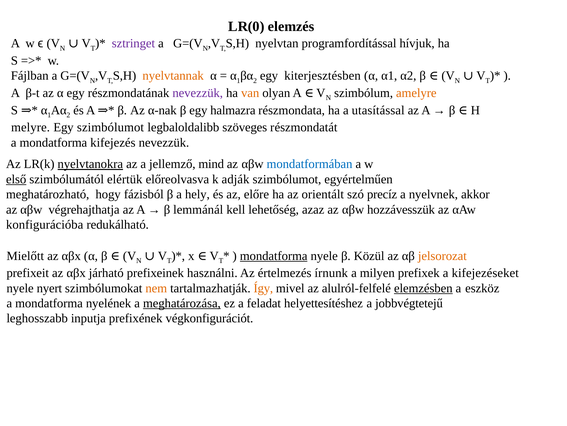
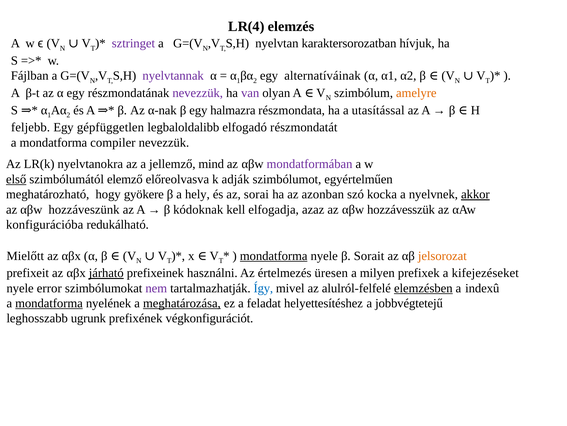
LR(0: LR(0 -> LR(4 (246, 26)
programfordítással: programfordítással -> karaktersorozatban (349, 43)
nyelvtannak colour: orange -> purple (173, 76)
kiterjesztésben: kiterjesztésben -> alternatíváinak (323, 76)
van colour: orange -> purple (250, 93)
melyre: melyre -> feljebb (31, 127)
Egy szimbólumot: szimbólumot -> gépfüggetlen (110, 127)
szöveges: szöveges -> elfogadó (245, 127)
kifejezés: kifejezés -> compiler (113, 142)
nyelvtanokra underline: present -> none (90, 164)
mondatformában colour: blue -> purple (310, 164)
elértük: elértük -> elemző (125, 179)
fázisból: fázisból -> gyökere (144, 194)
előre: előre -> sorai (256, 194)
orientált: orientált -> azonban (323, 194)
precíz: precíz -> kocka (382, 194)
akkor underline: none -> present (475, 194)
végrehajthatja: végrehajthatja -> hozzáveszünk (84, 209)
lemmánál: lemmánál -> kódoknak (198, 209)
lehetőség: lehetőség -> elfogadja (274, 209)
Közül: Közül -> Sorait (369, 255)
járható underline: none -> present (106, 273)
írnunk: írnunk -> üresen (331, 273)
nyert: nyert -> error (49, 288)
nem colour: orange -> purple (156, 288)
Így colour: orange -> blue (263, 288)
eszköz: eszköz -> indexû (482, 288)
mondatforma underline: none -> present (49, 303)
inputja: inputja -> ugrunk (88, 318)
